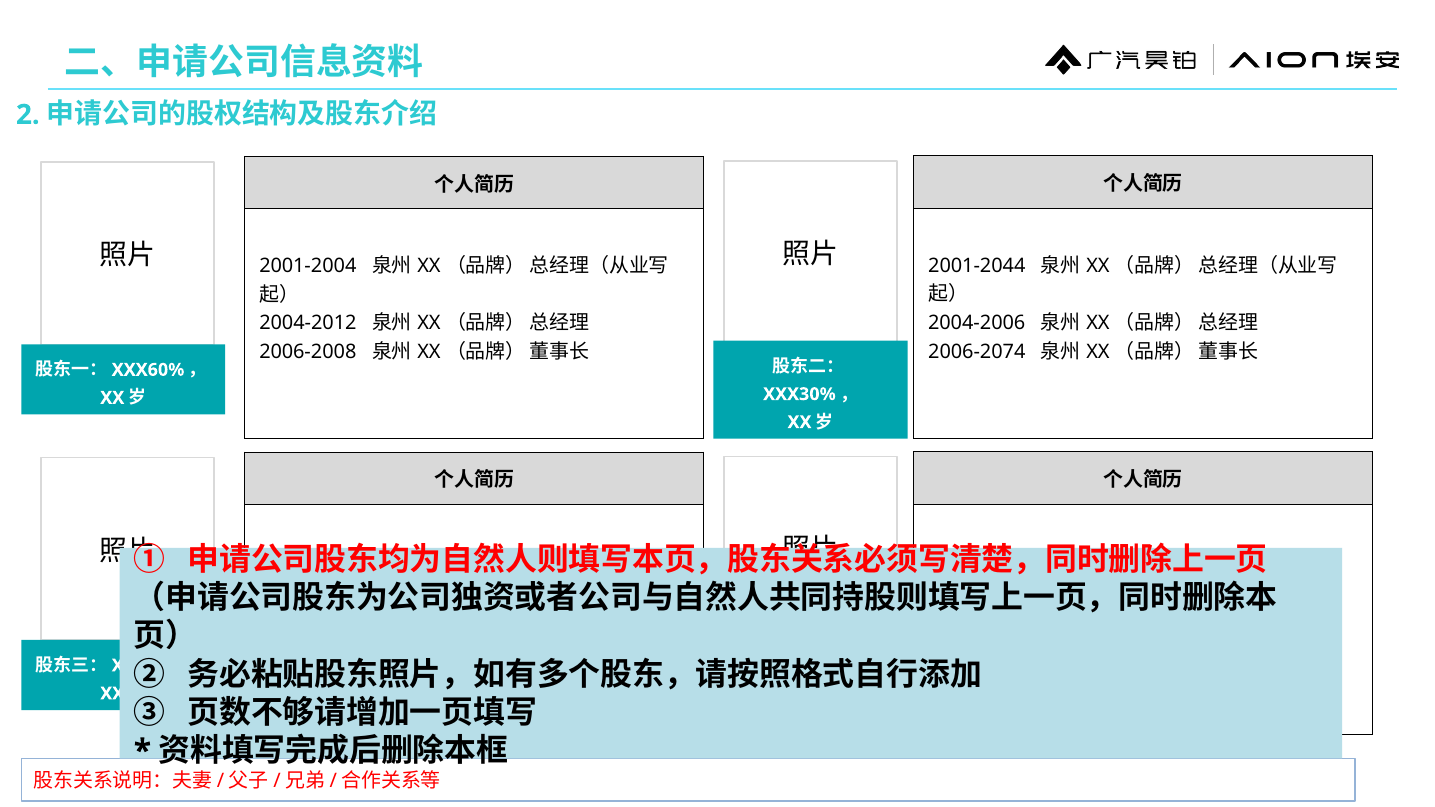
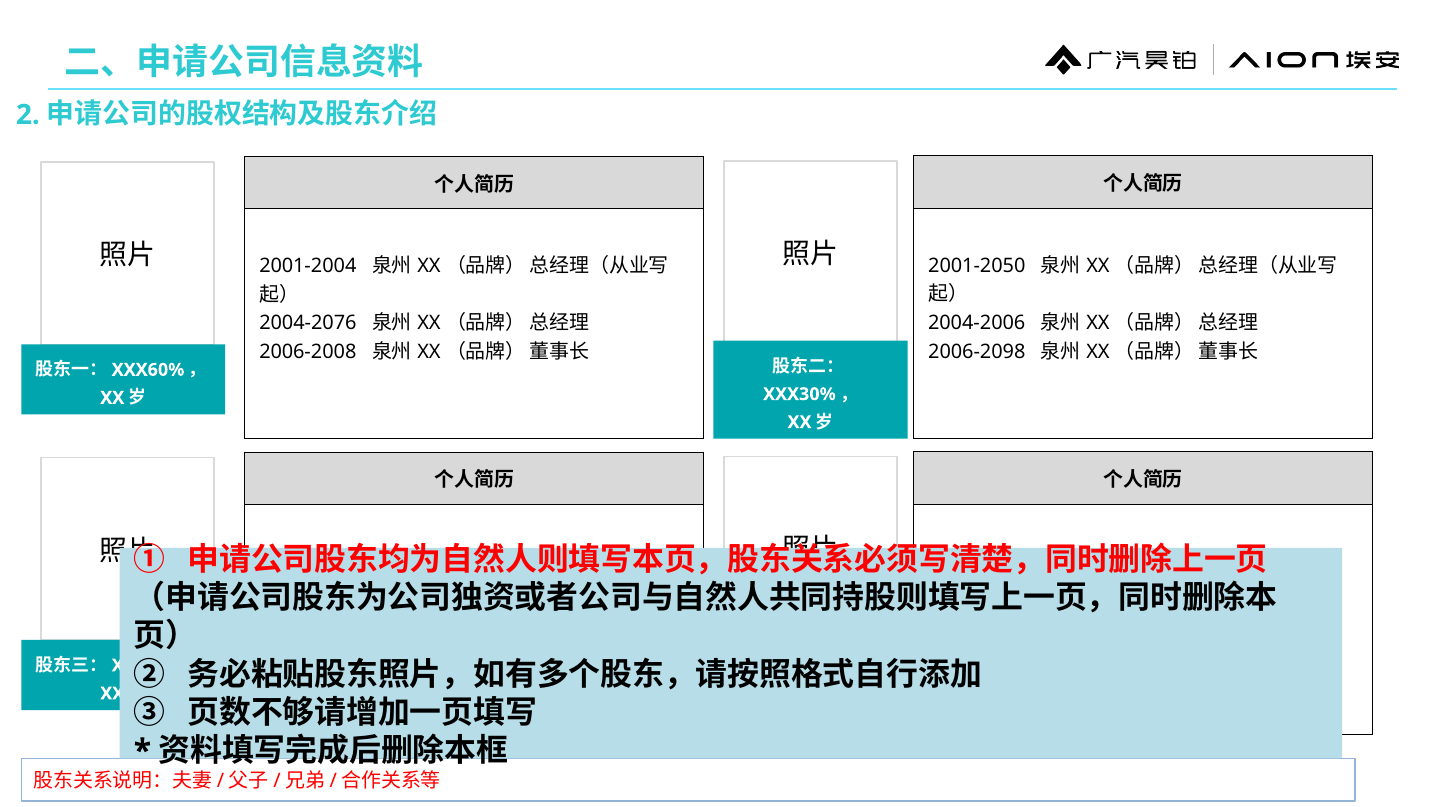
2001-2044: 2001-2044 -> 2001-2050 (977, 266)
2004-2012: 2004-2012 -> 2004-2076 (308, 323)
2006-2074: 2006-2074 -> 2006-2098 (977, 352)
